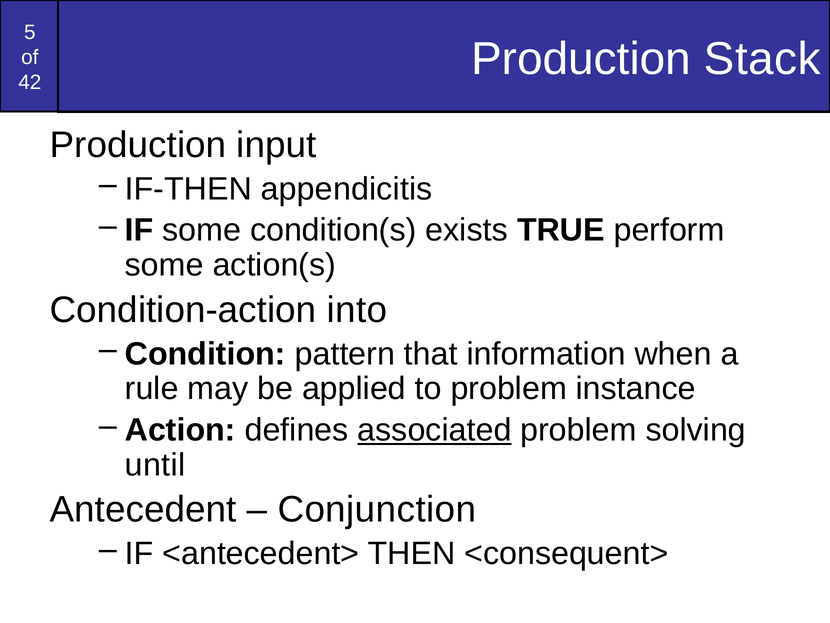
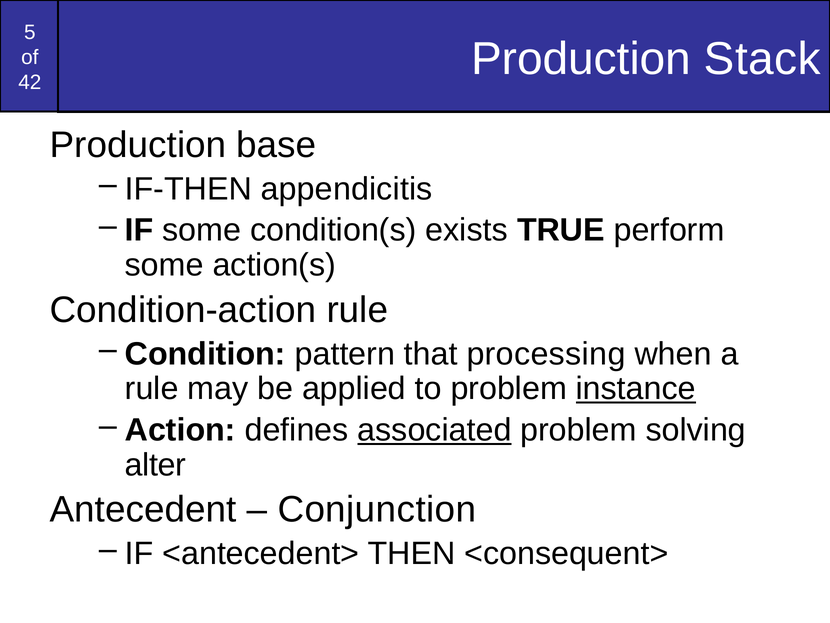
input: input -> base (276, 145)
Condition-action into: into -> rule (357, 310)
information: information -> processing (546, 354)
instance underline: none -> present (636, 388)
until: until -> alter (155, 465)
